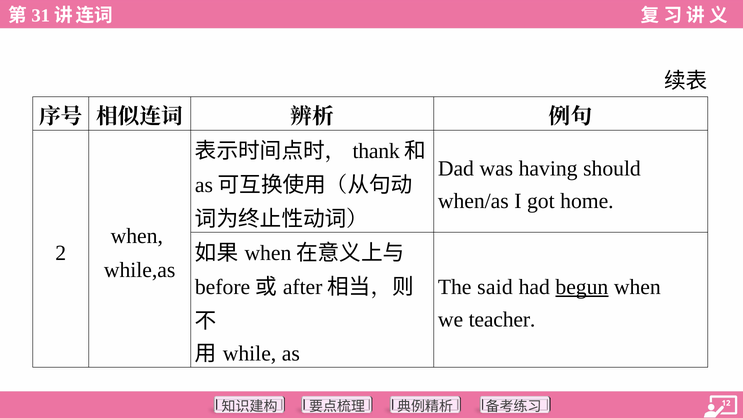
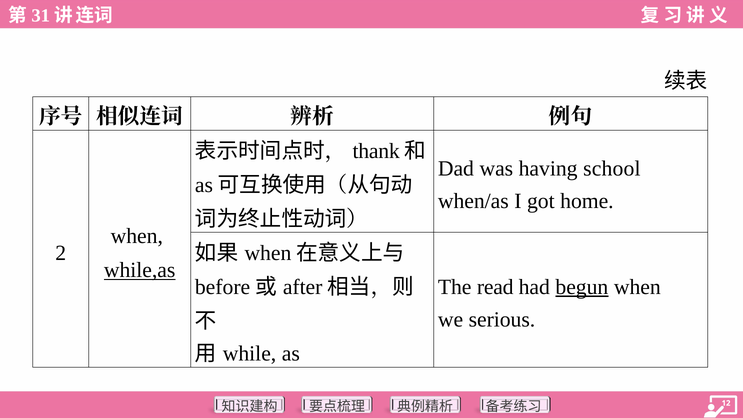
should: should -> school (612, 169)
while,as underline: none -> present (140, 270)
said: said -> read (495, 287)
teacher: teacher -> serious (502, 320)
